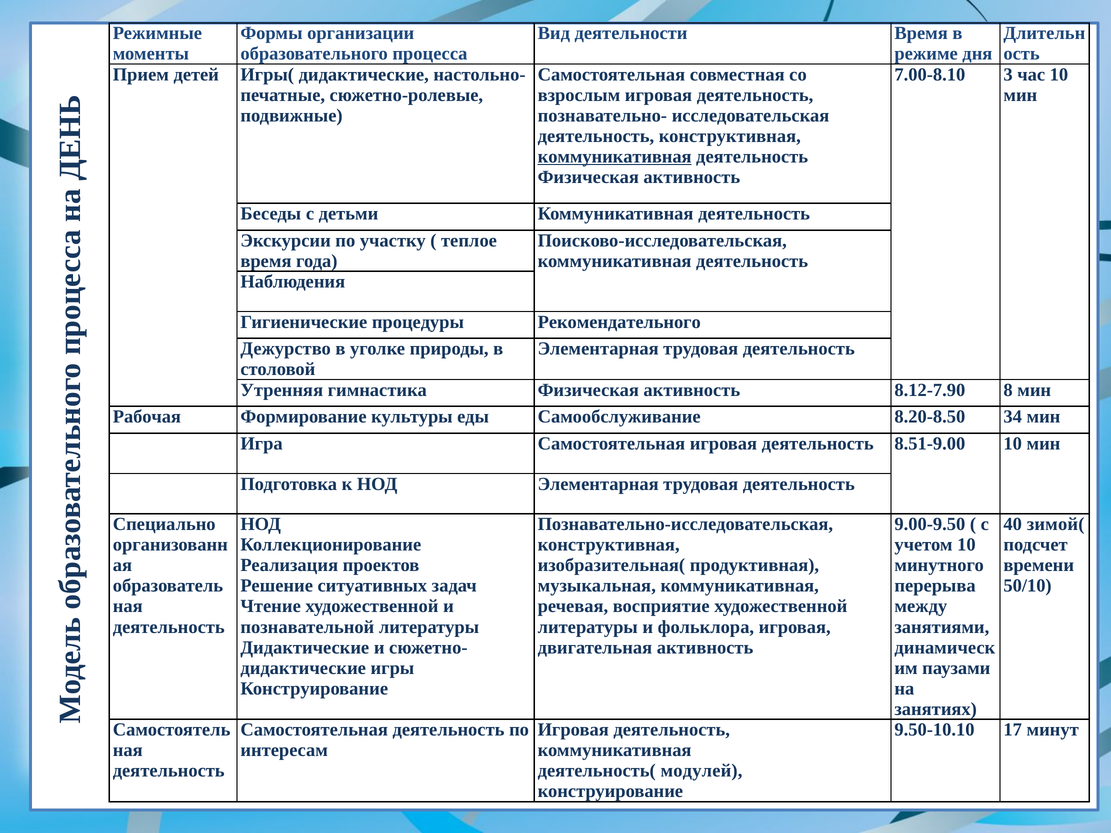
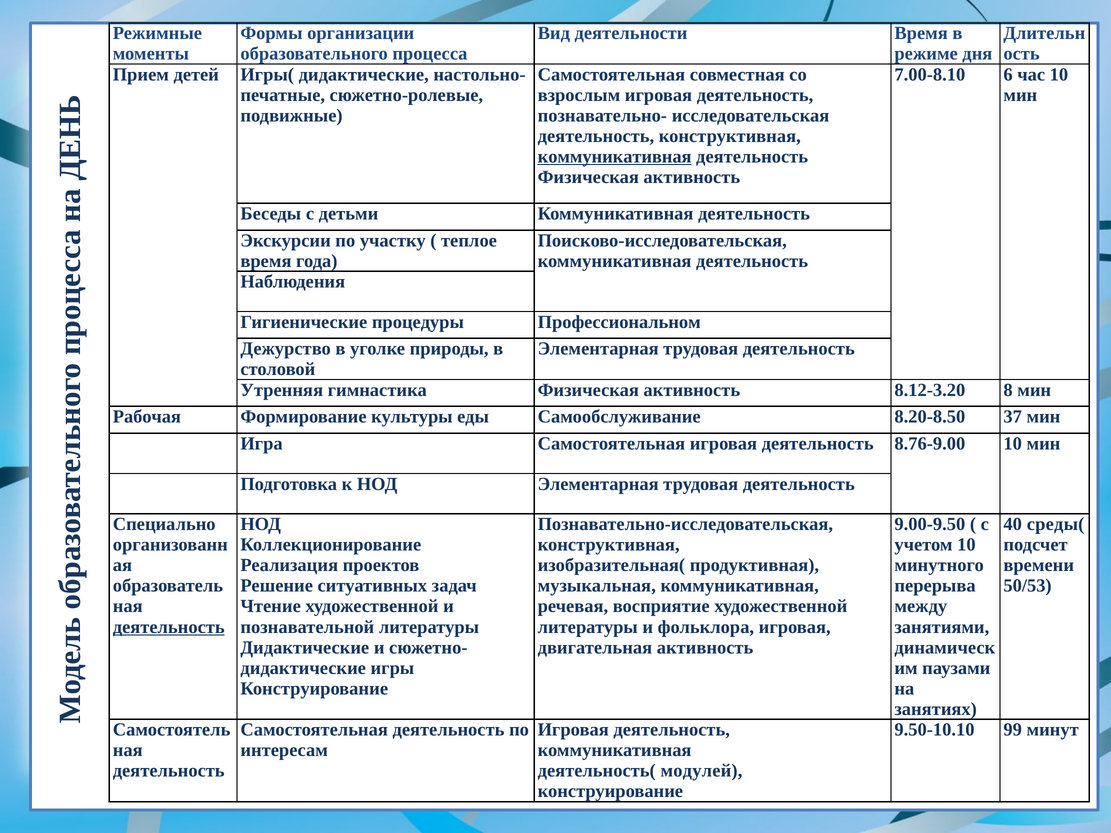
3: 3 -> 6 (1008, 74)
Рекомендательного: Рекомендательного -> Профессиональном (619, 322)
8.12-7.90: 8.12-7.90 -> 8.12-3.20 (930, 390)
34: 34 -> 37 (1013, 417)
8.51-9.00: 8.51-9.00 -> 8.76-9.00 (930, 444)
зимой(: зимой( -> среды( (1056, 524)
50/10: 50/10 -> 50/53 (1028, 586)
деятельность underline: none -> present (169, 627)
17: 17 -> 99 (1013, 730)
